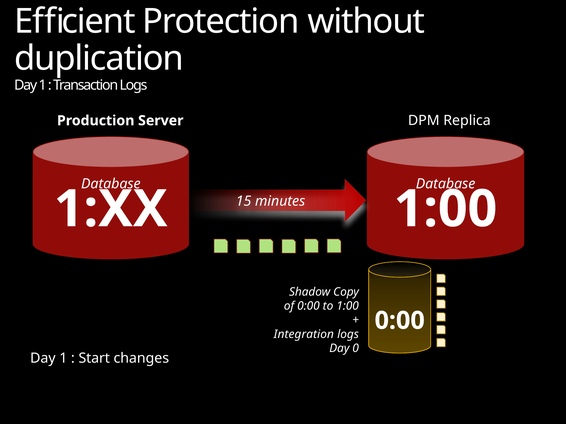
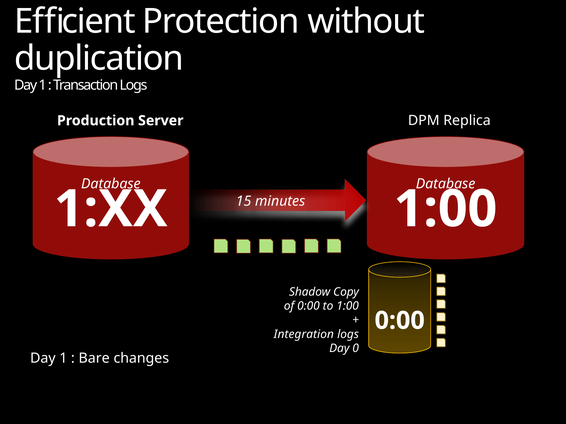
Start: Start -> Bare (94, 359)
